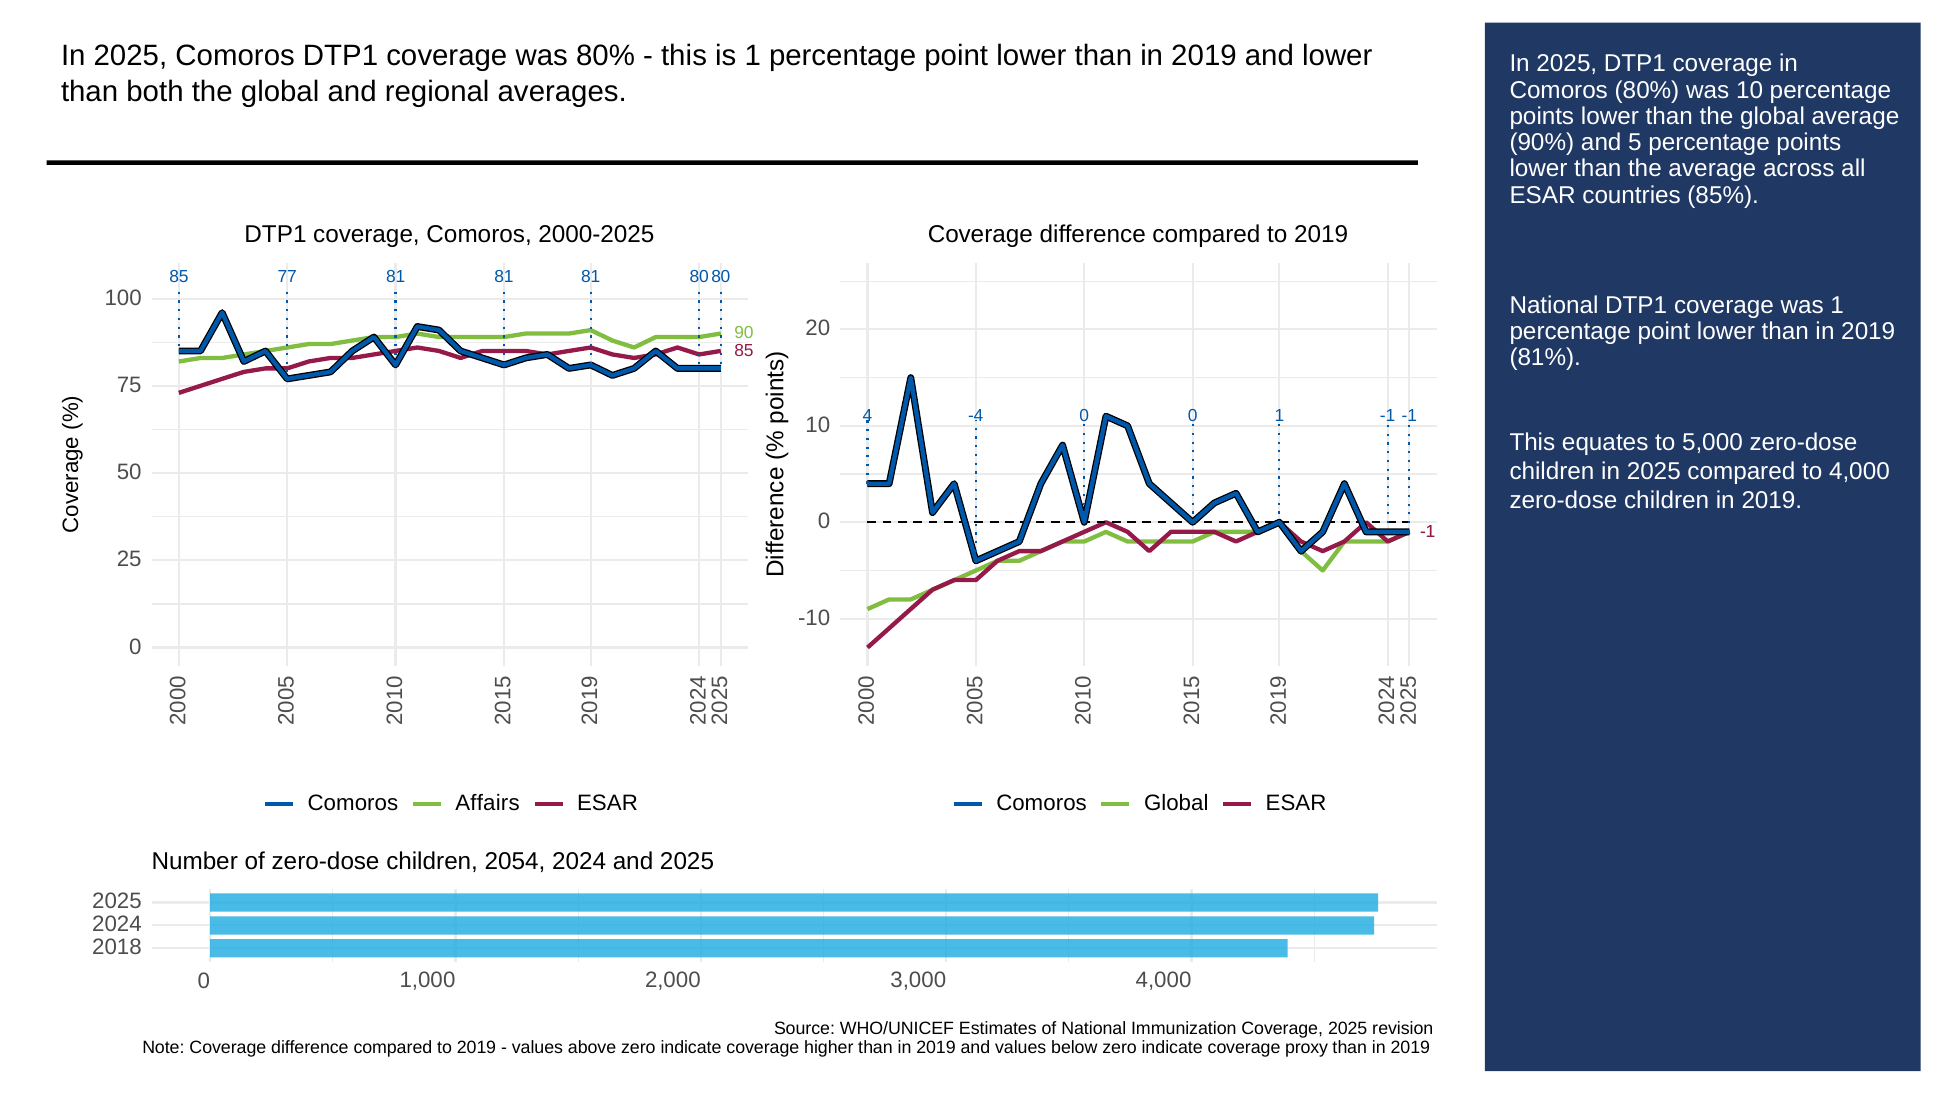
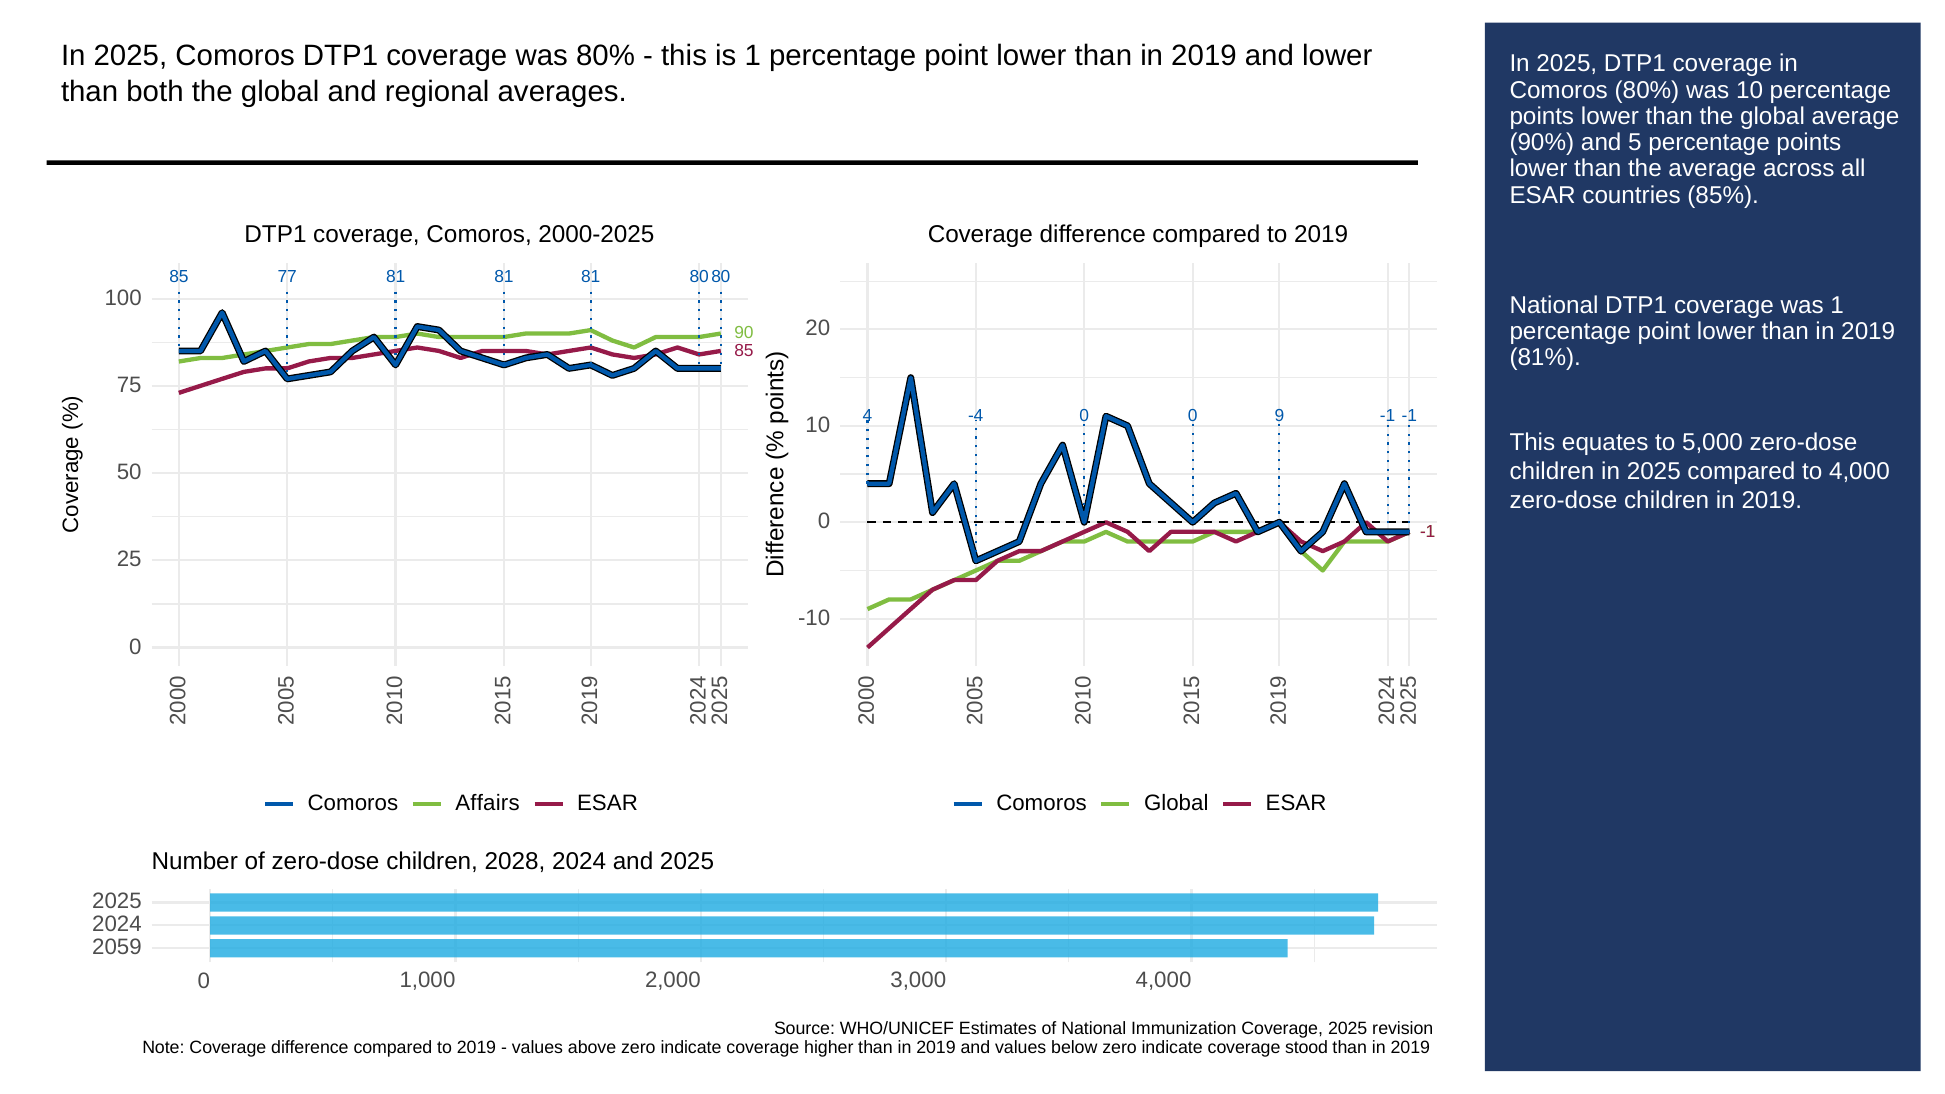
0 0 1: 1 -> 9 (1279, 416)
2054: 2054 -> 2028 (515, 861)
2018: 2018 -> 2059 (117, 947)
proxy: proxy -> stood (1307, 1048)
